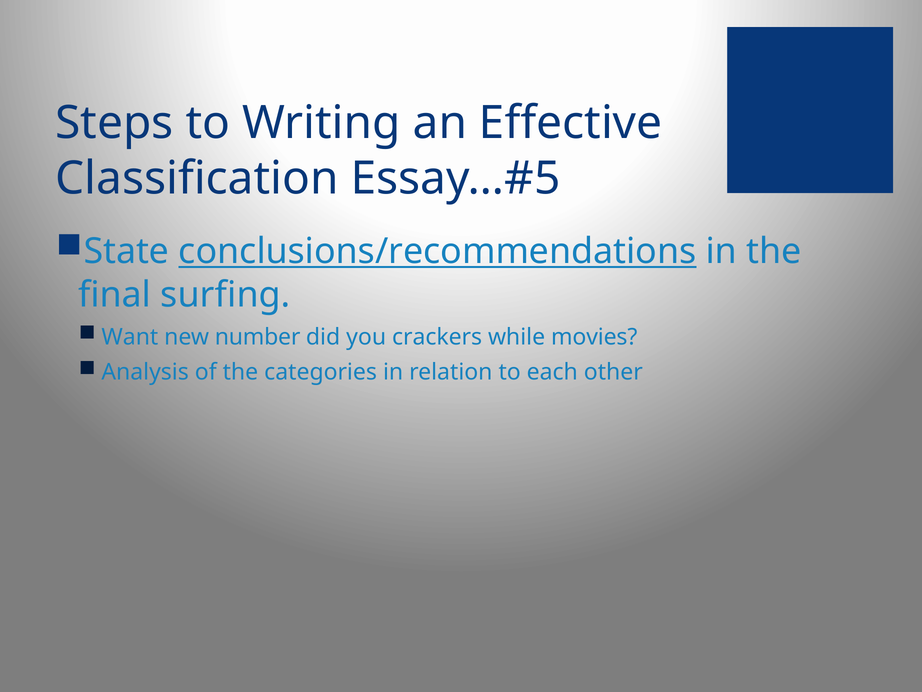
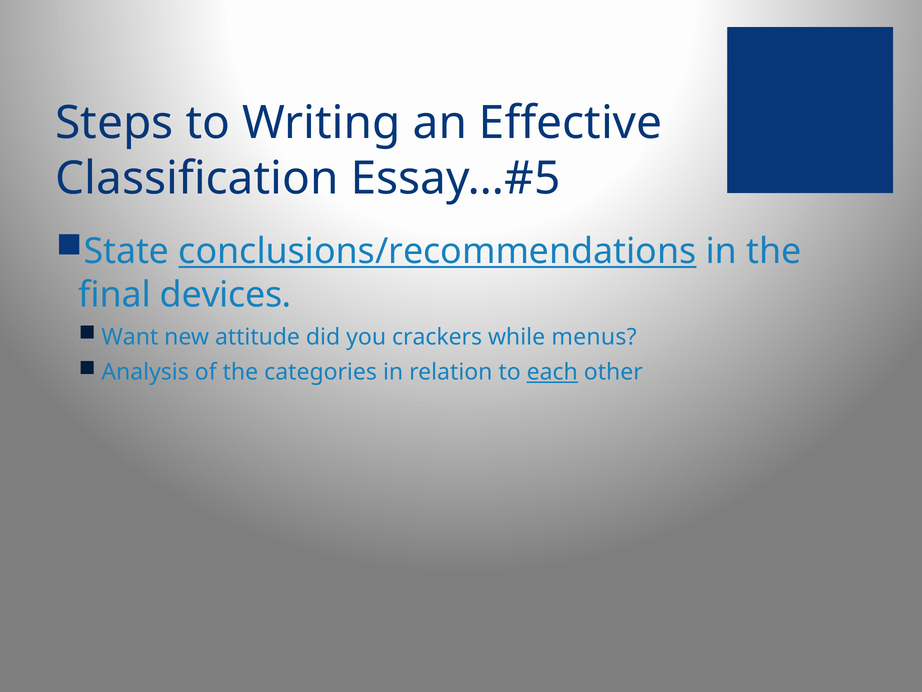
surfing: surfing -> devices (226, 294)
number: number -> attitude (258, 337)
movies: movies -> menus (594, 337)
each underline: none -> present (552, 372)
